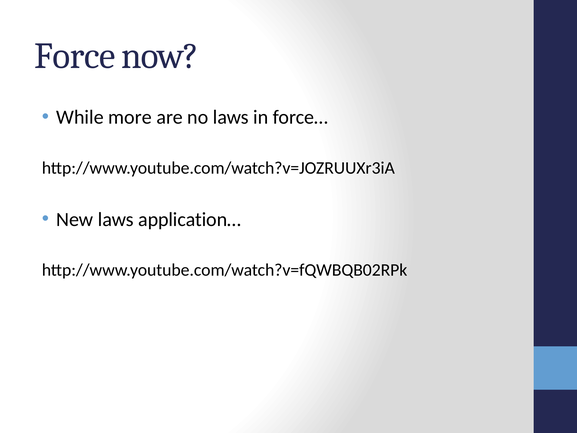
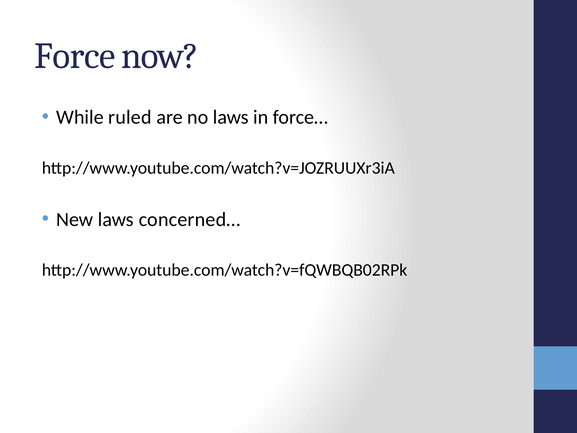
more: more -> ruled (130, 117)
application…: application… -> concerned… (189, 219)
